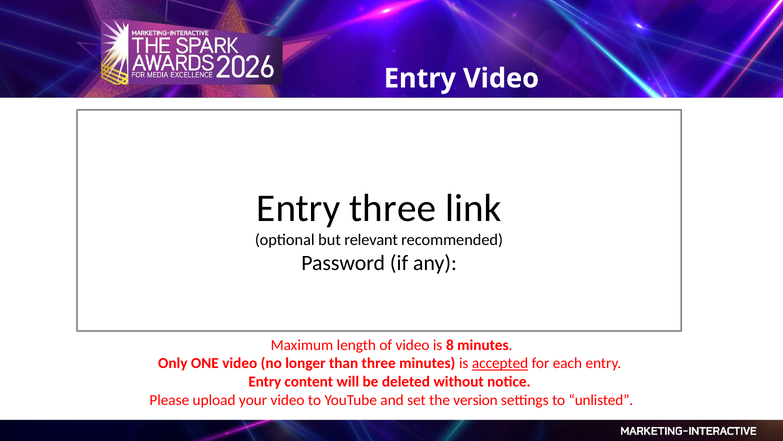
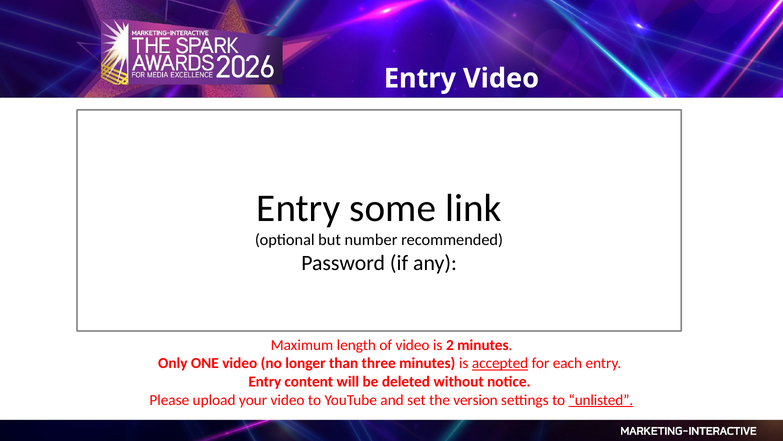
Entry three: three -> some (393, 208)
relevant: relevant -> number (371, 240)
8: 8 -> 2 (450, 345)
unlisted underline: none -> present (601, 400)
